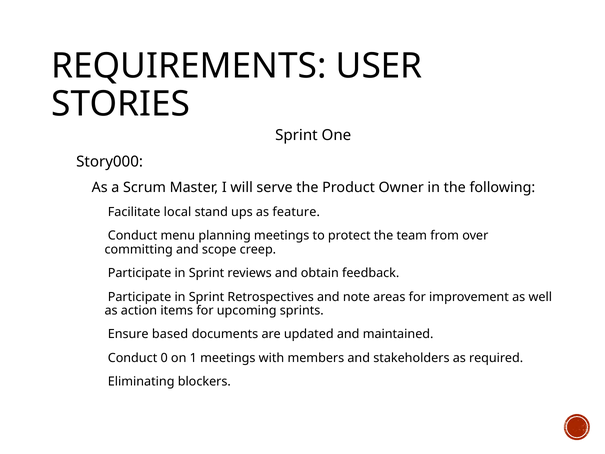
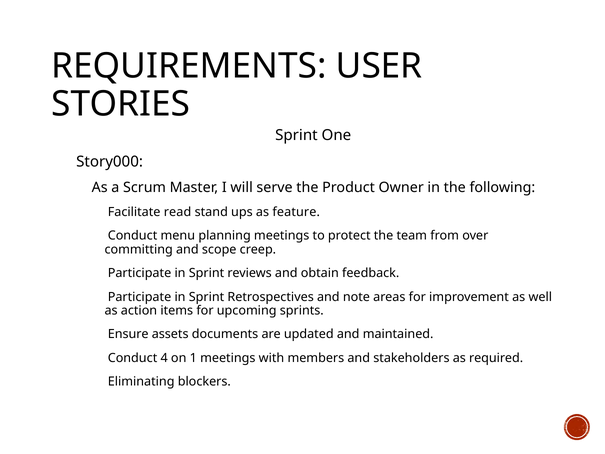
local: local -> read (178, 212)
based: based -> assets (170, 334)
0: 0 -> 4 (164, 358)
